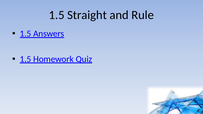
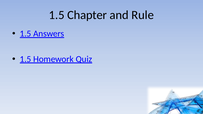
Straight: Straight -> Chapter (87, 15)
